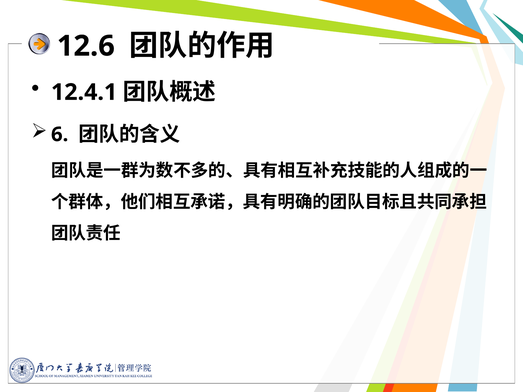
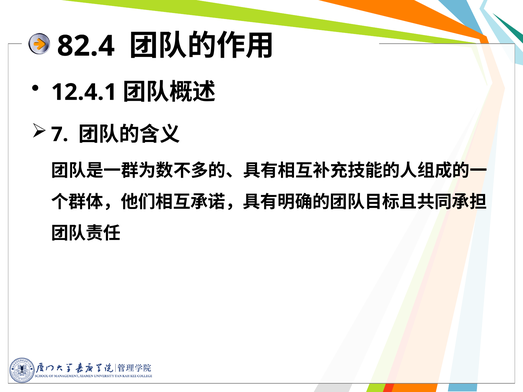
12.6: 12.6 -> 82.4 (86, 46)
6: 6 -> 7 (60, 135)
